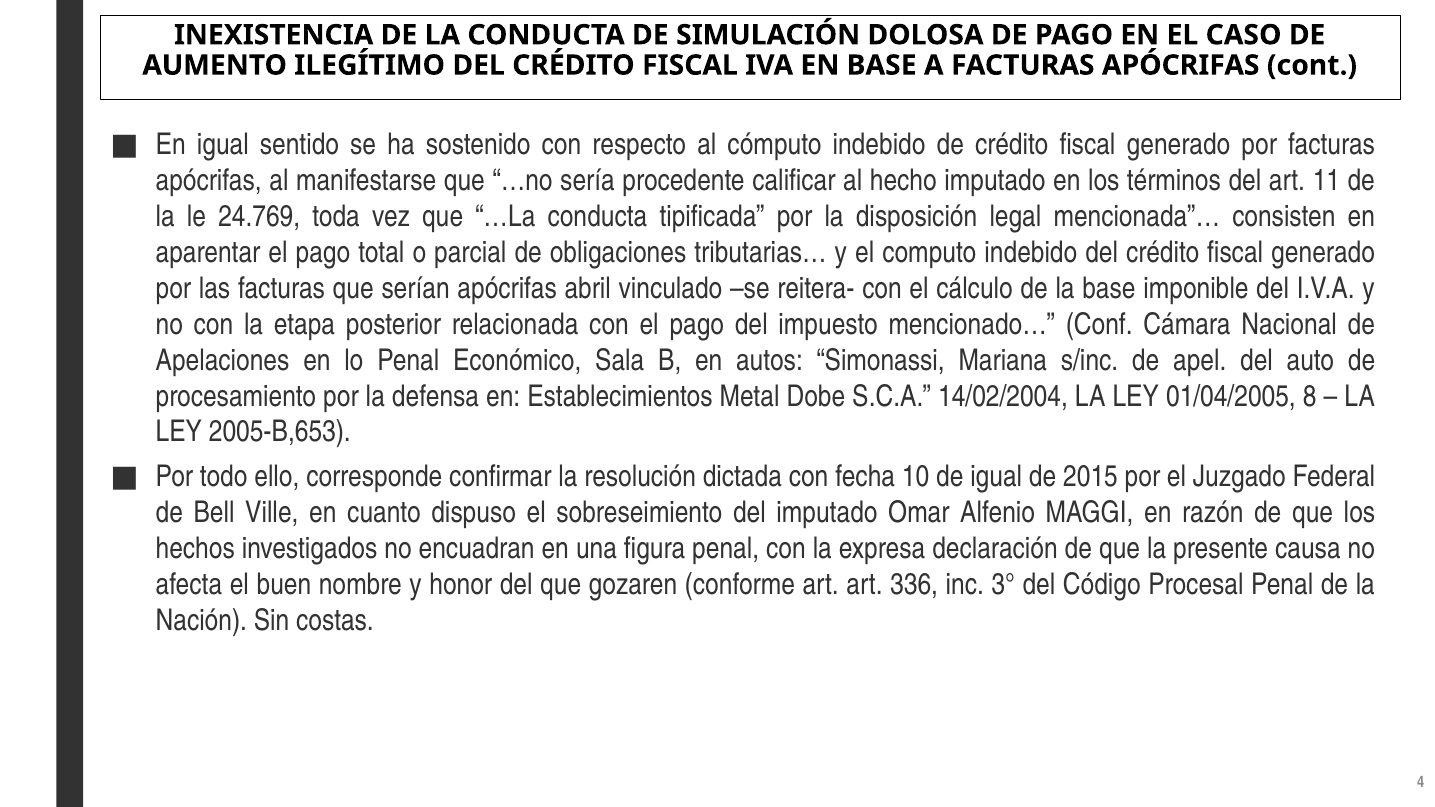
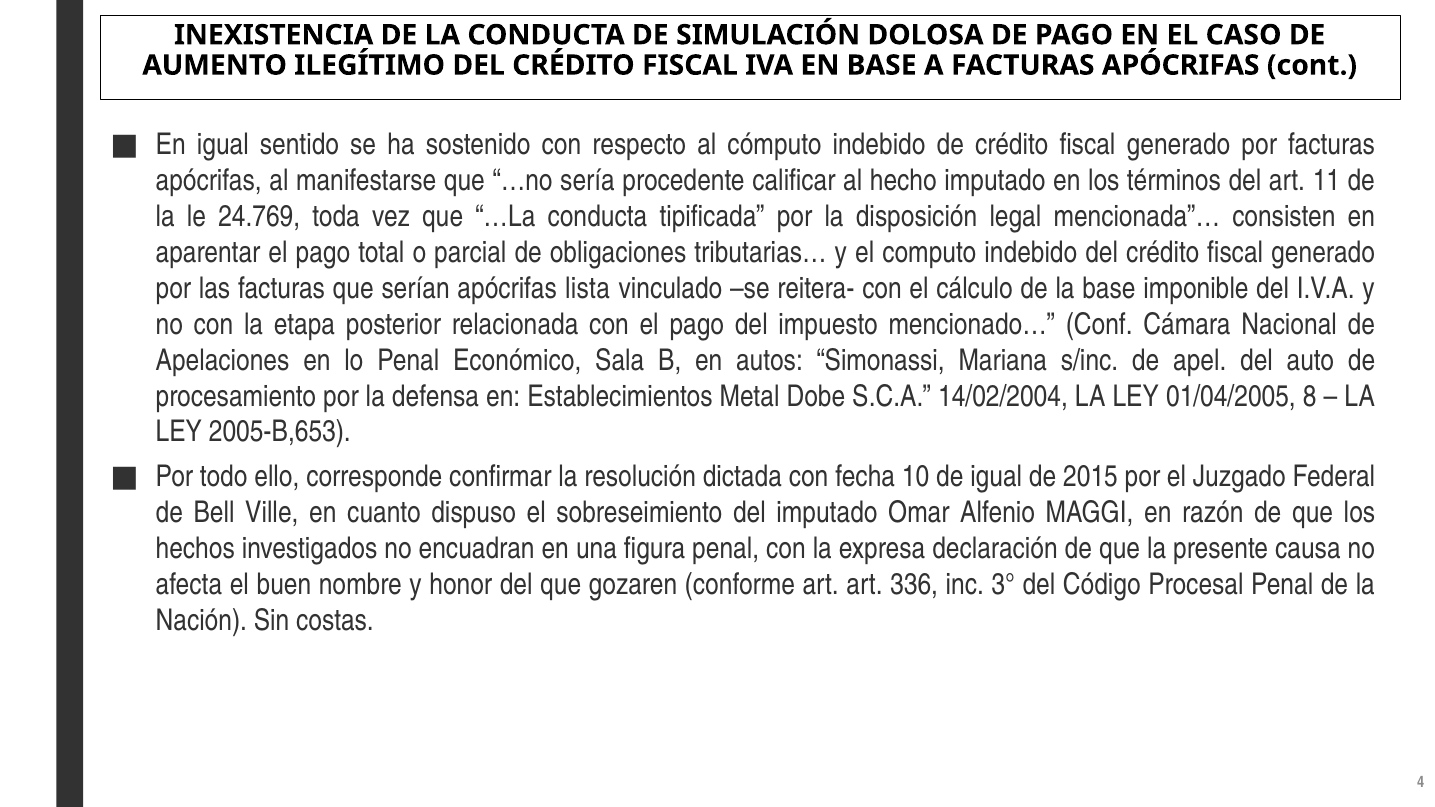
abril: abril -> lista (587, 289)
